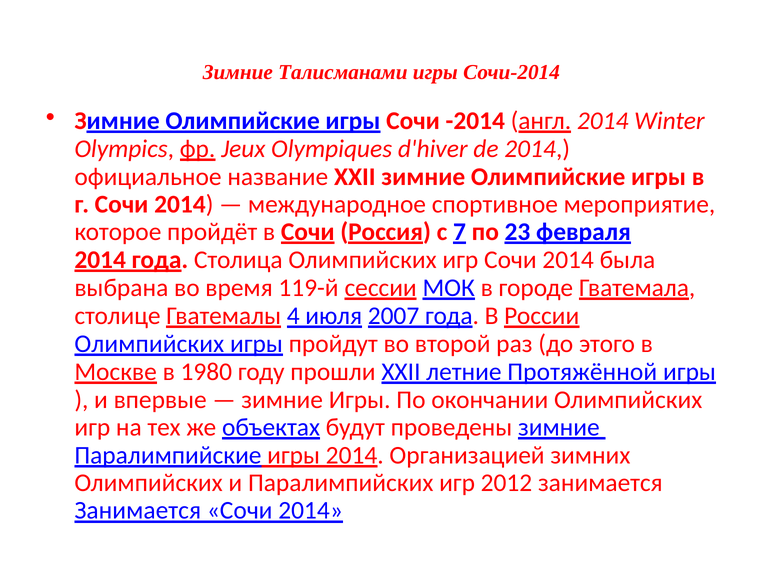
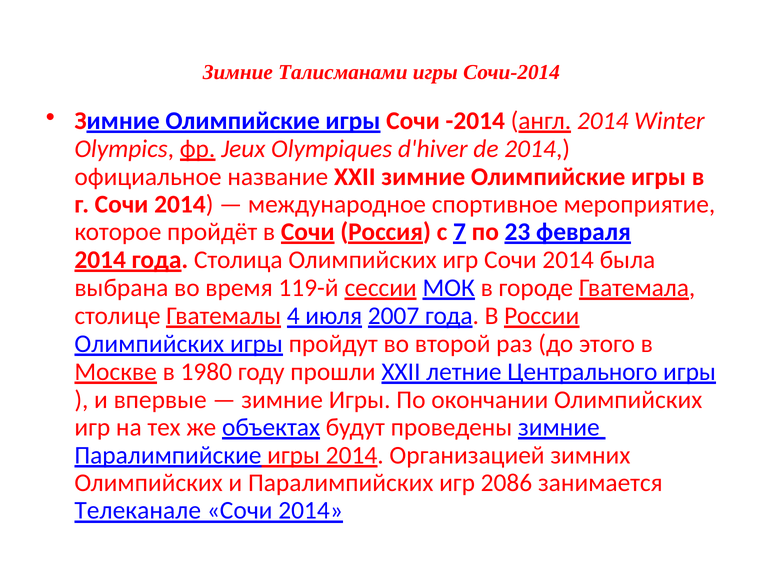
Протяжённой: Протяжённой -> Центрального (582, 371)
2012: 2012 -> 2086 (506, 482)
Занимается: Занимается -> Телеканале (138, 510)
